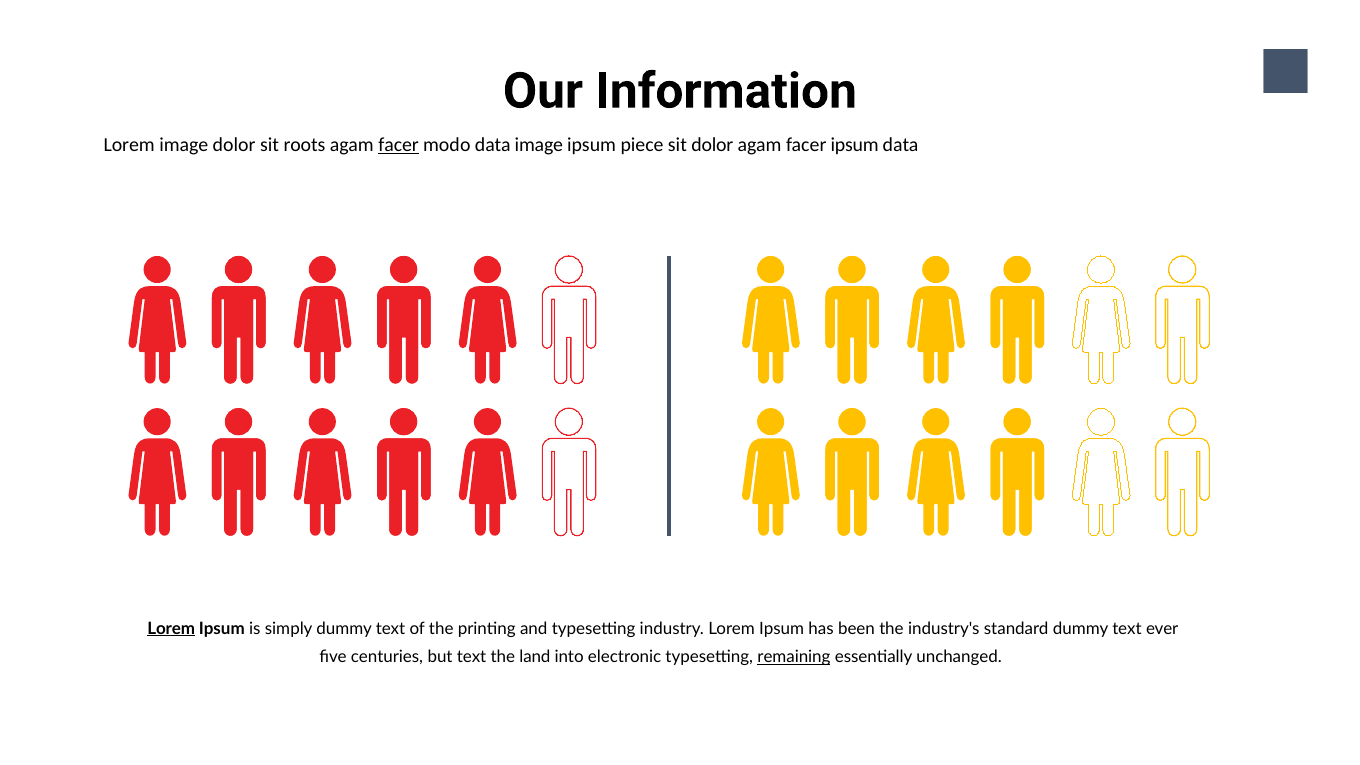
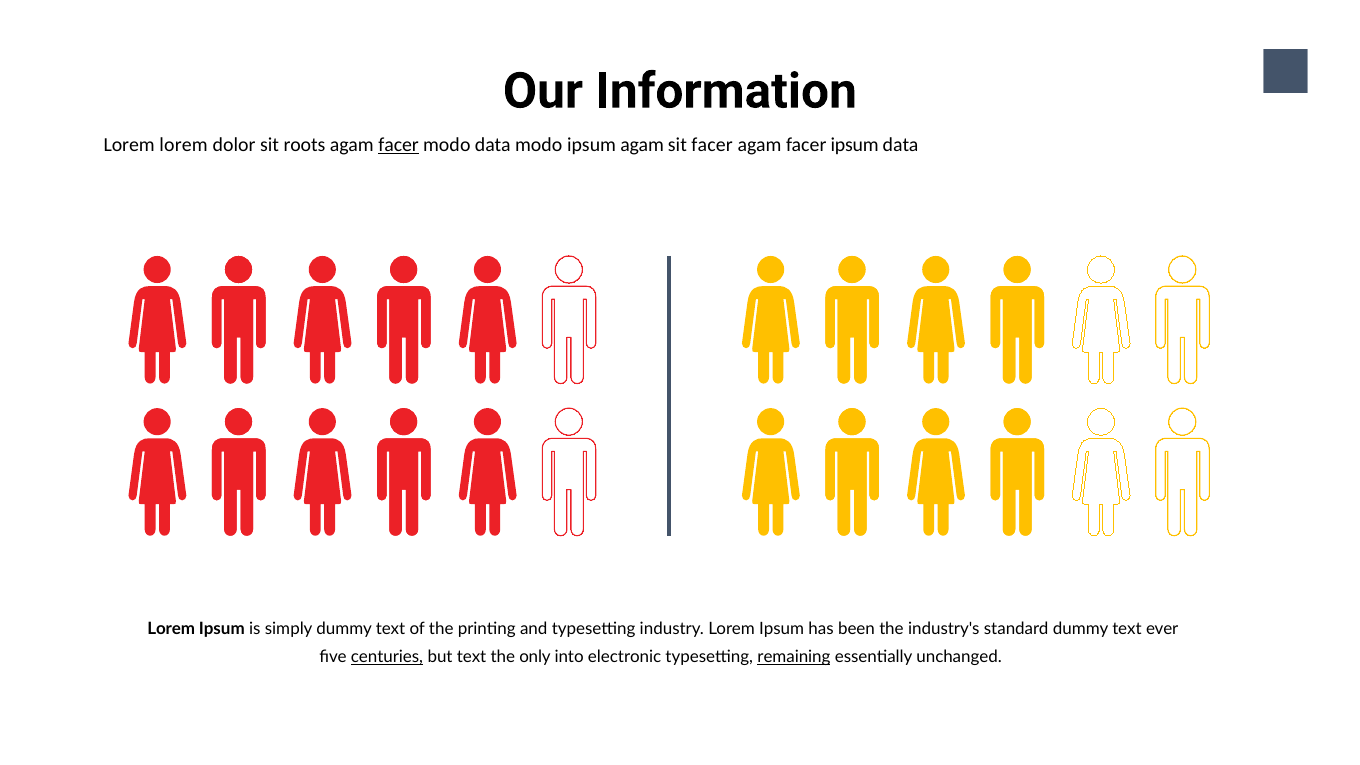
Lorem image: image -> lorem (184, 145)
data image: image -> modo (539, 145)
ipsum piece: piece -> agam (642, 145)
sit dolor: dolor -> facer (712, 145)
Lorem underline: present -> none (171, 628)
centuries underline: none -> present (387, 657)
land: land -> only (535, 657)
